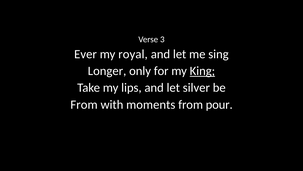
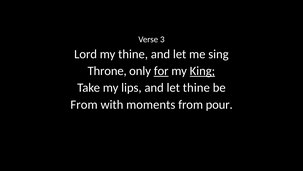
Ever: Ever -> Lord (86, 54)
my royal: royal -> thine (133, 54)
Longer: Longer -> Throne (107, 71)
for underline: none -> present (161, 71)
let silver: silver -> thine (196, 88)
